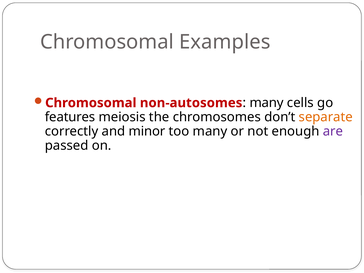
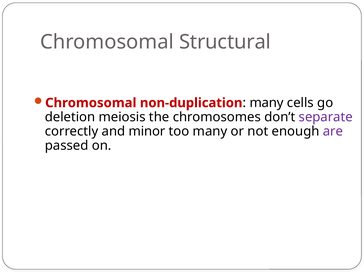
Examples: Examples -> Structural (225, 42)
non-autosomes: non-autosomes -> non-duplication (191, 103)
features: features -> deletion (70, 117)
separate colour: orange -> purple (326, 117)
